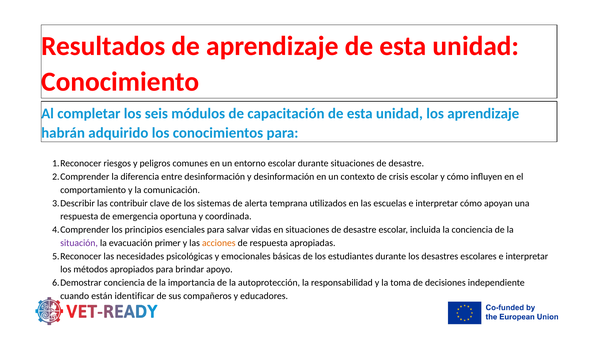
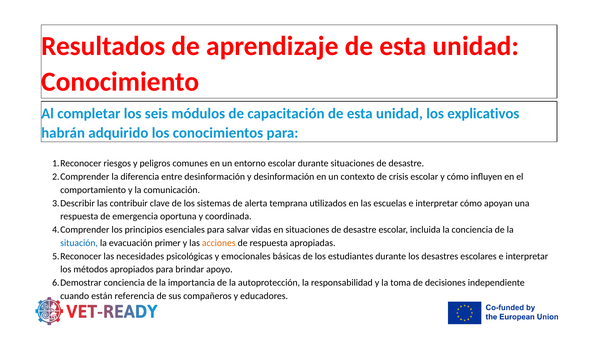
los aprendizaje: aprendizaje -> explicativos (483, 113)
situación colour: purple -> blue (79, 243)
identificar: identificar -> referencia (135, 295)
